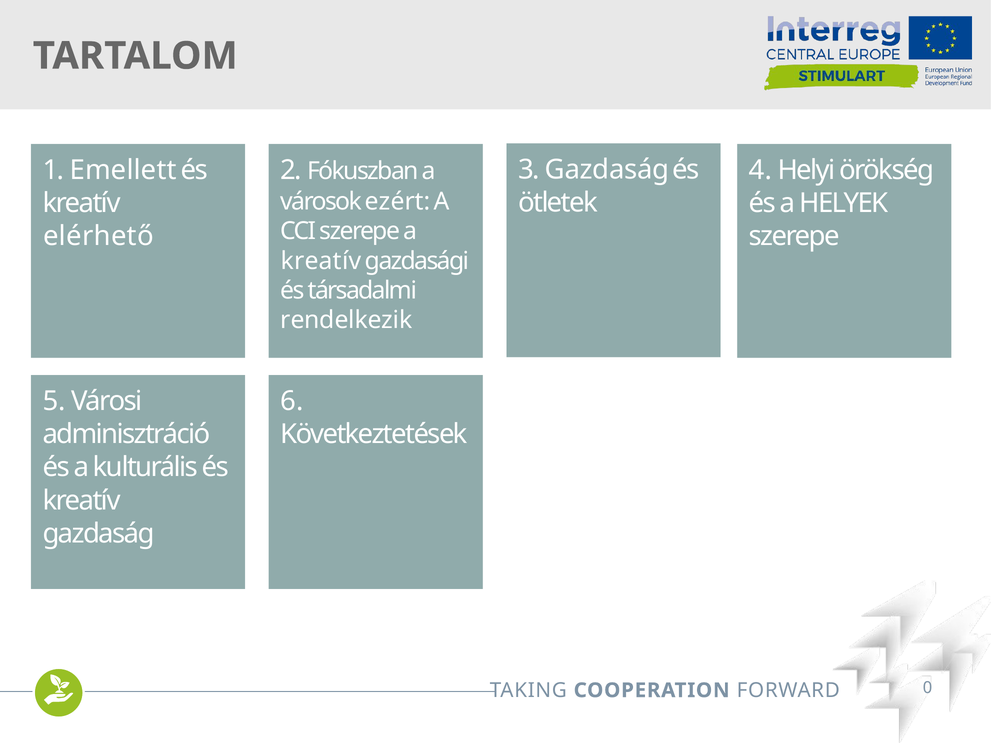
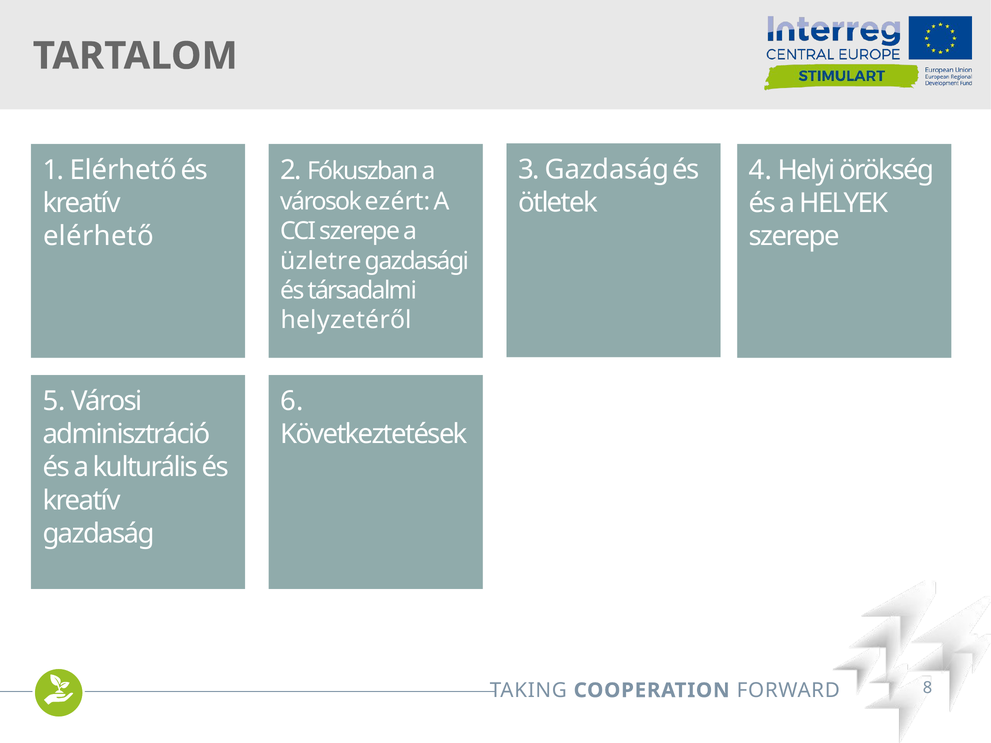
1 Emellett: Emellett -> Elérhető (123, 170)
kreatív: kreatív -> üzletre (321, 261)
rendelkezik: rendelkezik -> helyzetéről (346, 320)
0: 0 -> 8 (927, 688)
